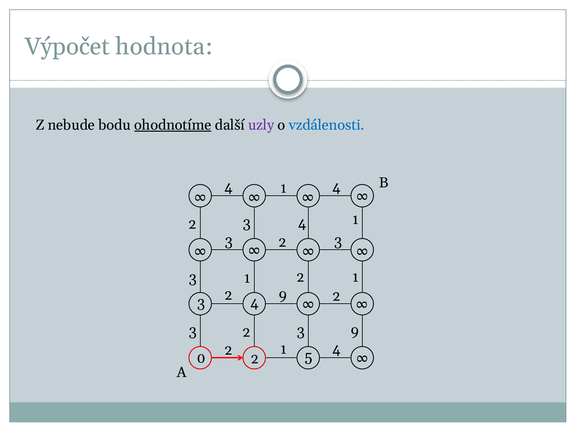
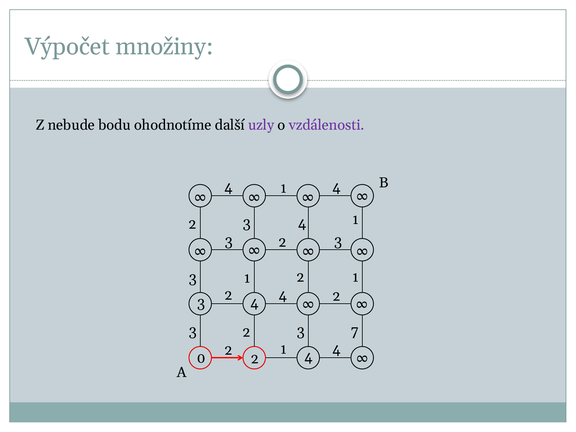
hodnota: hodnota -> množiny (164, 47)
ohodnotíme underline: present -> none (173, 125)
vzdálenosti colour: blue -> purple (327, 125)
9: 9 -> 4 (283, 295)
3 9: 9 -> 7 (355, 331)
5: 5 -> 4 (309, 357)
